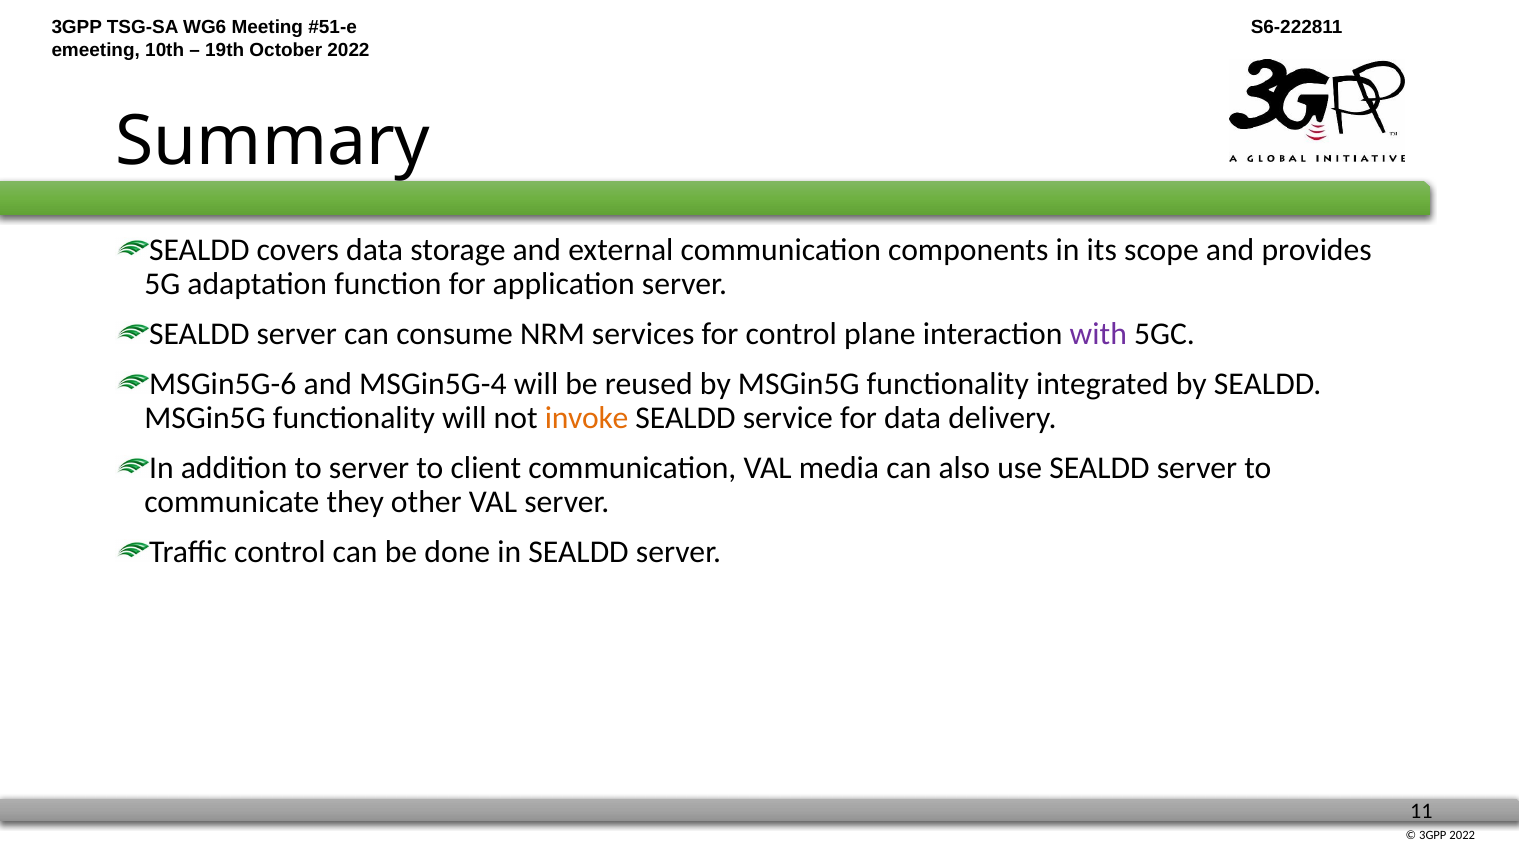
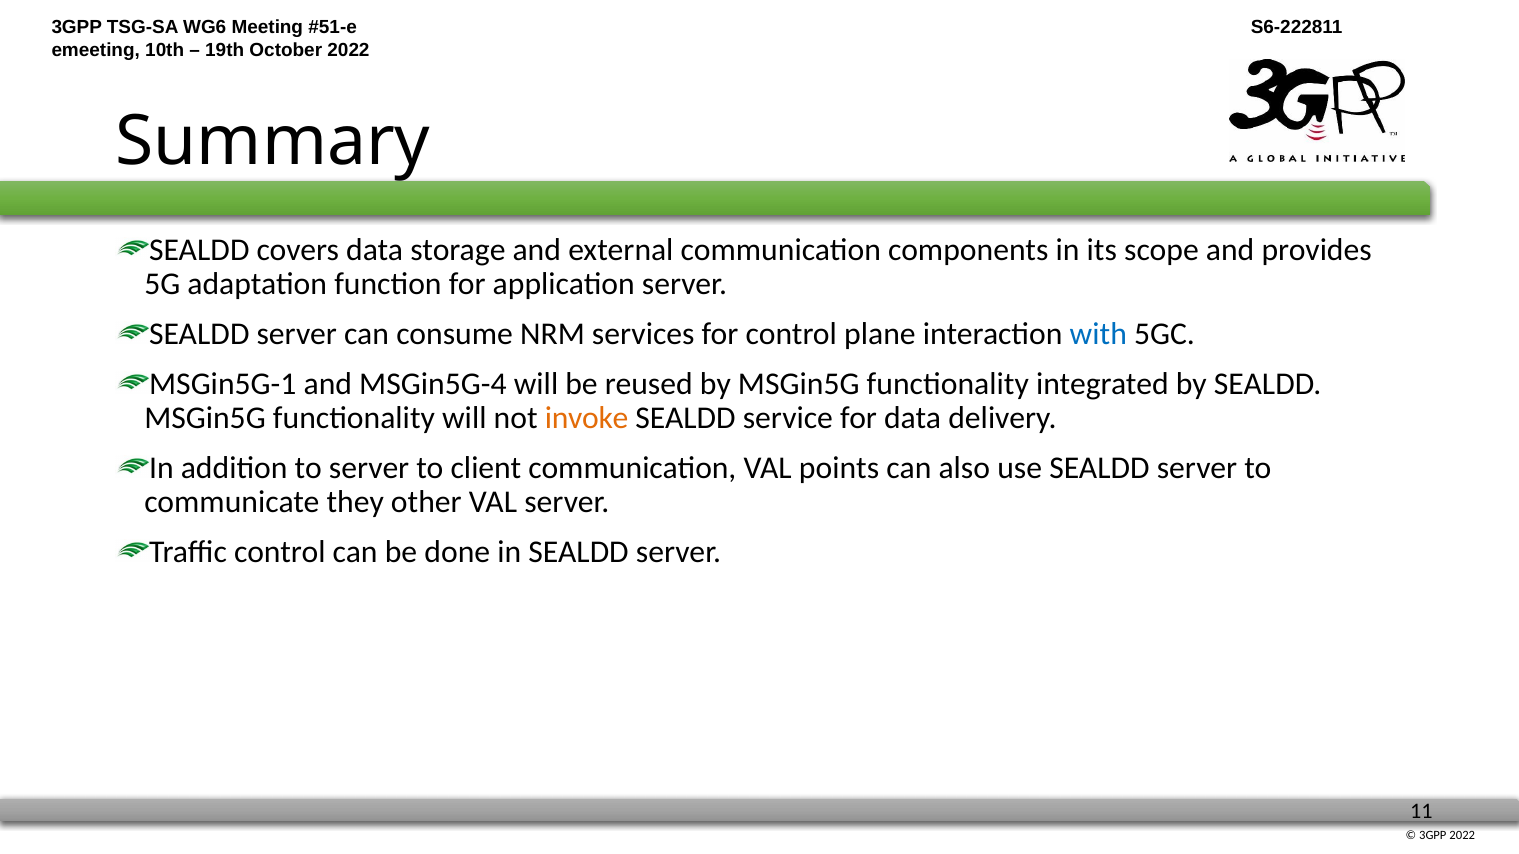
with colour: purple -> blue (1098, 334)
MSGin5G-6: MSGin5G-6 -> MSGin5G-1 (223, 384)
media: media -> points (839, 468)
